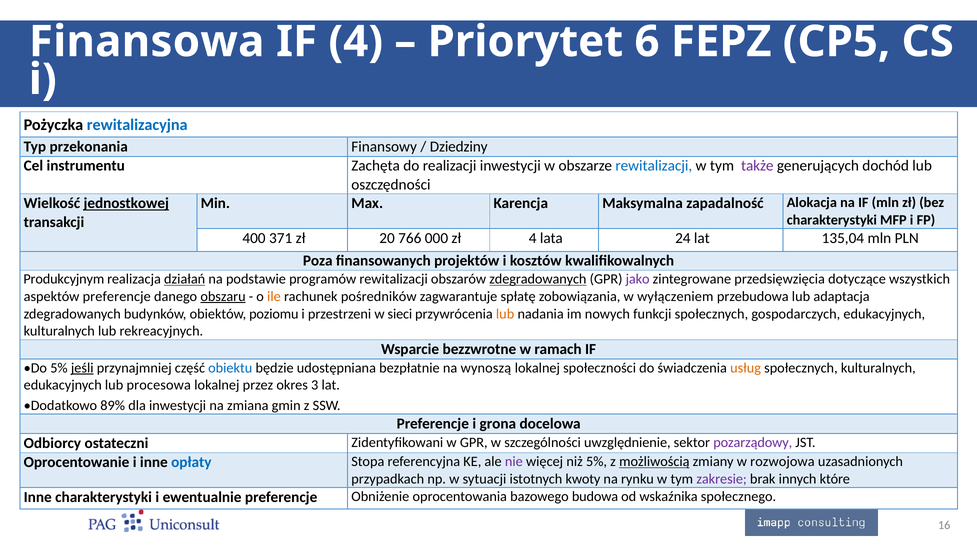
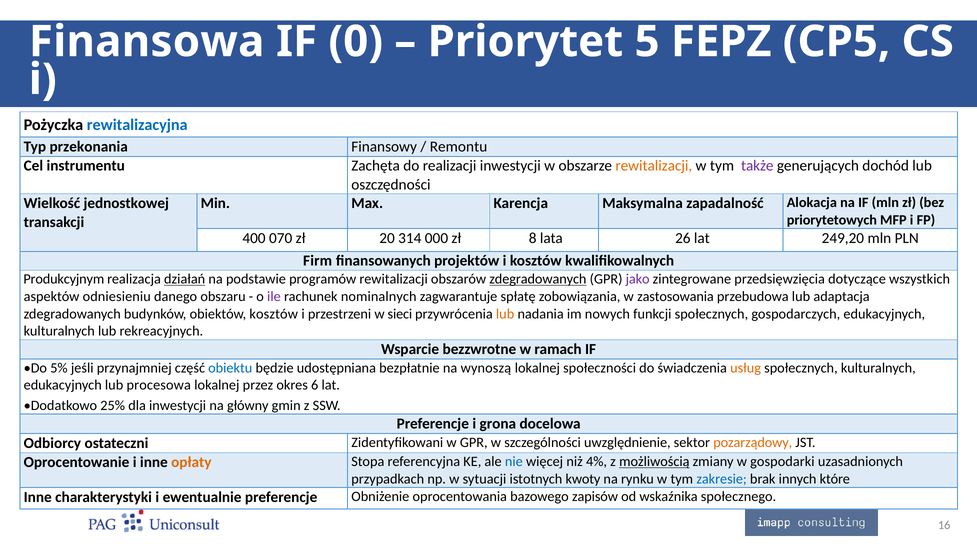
IF 4: 4 -> 0 (356, 42)
6: 6 -> 5 (647, 42)
Dziedziny: Dziedziny -> Remontu (459, 146)
rewitalizacji colour: blue -> orange (654, 166)
jednostkowej underline: present -> none (126, 203)
charakterystyki: charakterystyki -> priorytetowych (832, 220)
371: 371 -> 070 (281, 238)
766: 766 -> 314 (410, 238)
zł 4: 4 -> 8 (533, 238)
24: 24 -> 26 (683, 238)
135,04: 135,04 -> 249,20 (843, 238)
Poza: Poza -> Firm (318, 261)
aspektów preferencje: preferencje -> odniesieniu (117, 296)
obszaru underline: present -> none (223, 296)
ile colour: orange -> purple (274, 296)
pośredników: pośredników -> nominalnych (379, 296)
wyłączeniem: wyłączeniem -> zastosowania (675, 296)
obiektów poziomu: poziomu -> kosztów (274, 314)
jeśli underline: present -> none (82, 368)
3: 3 -> 6 (315, 385)
89%: 89% -> 25% (113, 405)
zmiana: zmiana -> główny (248, 405)
pozarządowy colour: purple -> orange (753, 442)
opłaty colour: blue -> orange (191, 462)
nie colour: purple -> blue (514, 461)
niż 5%: 5% -> 4% (597, 461)
rozwojowa: rozwojowa -> gospodarki (782, 461)
zakresie colour: purple -> blue (722, 479)
budowa: budowa -> zapisów (595, 496)
